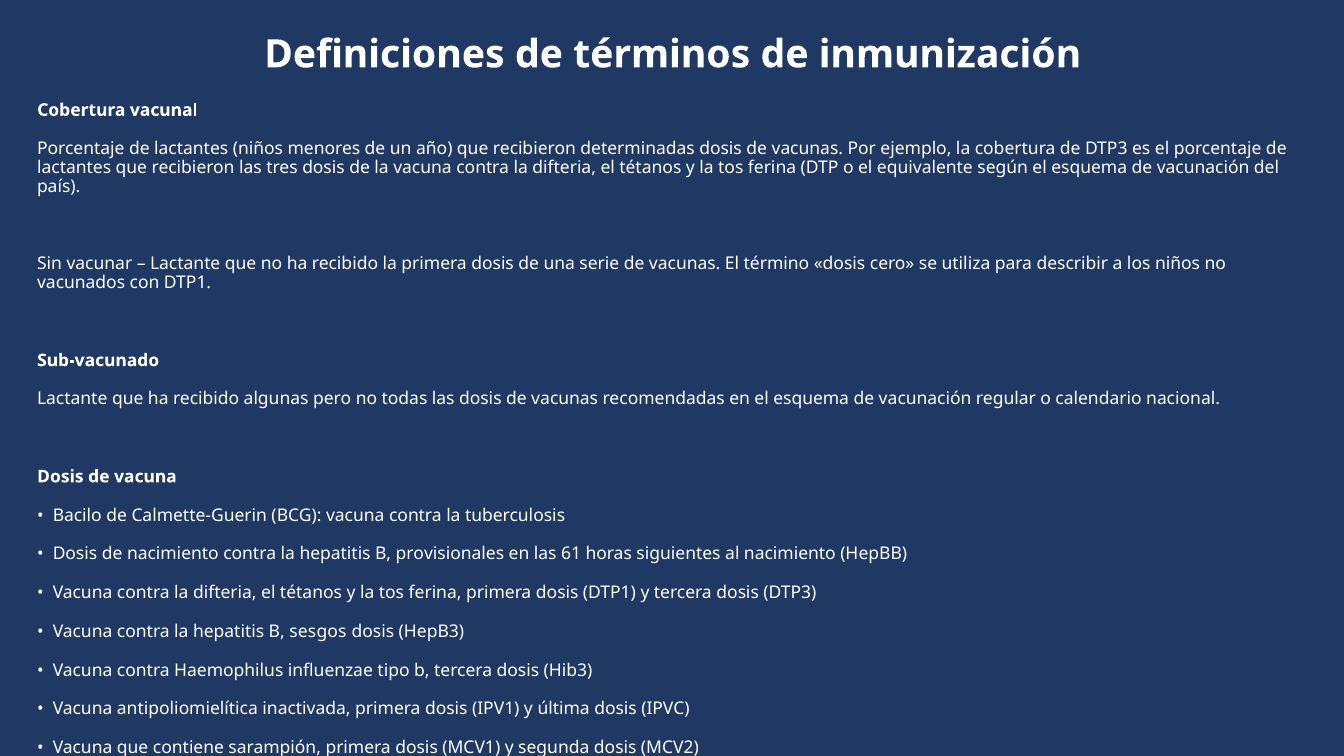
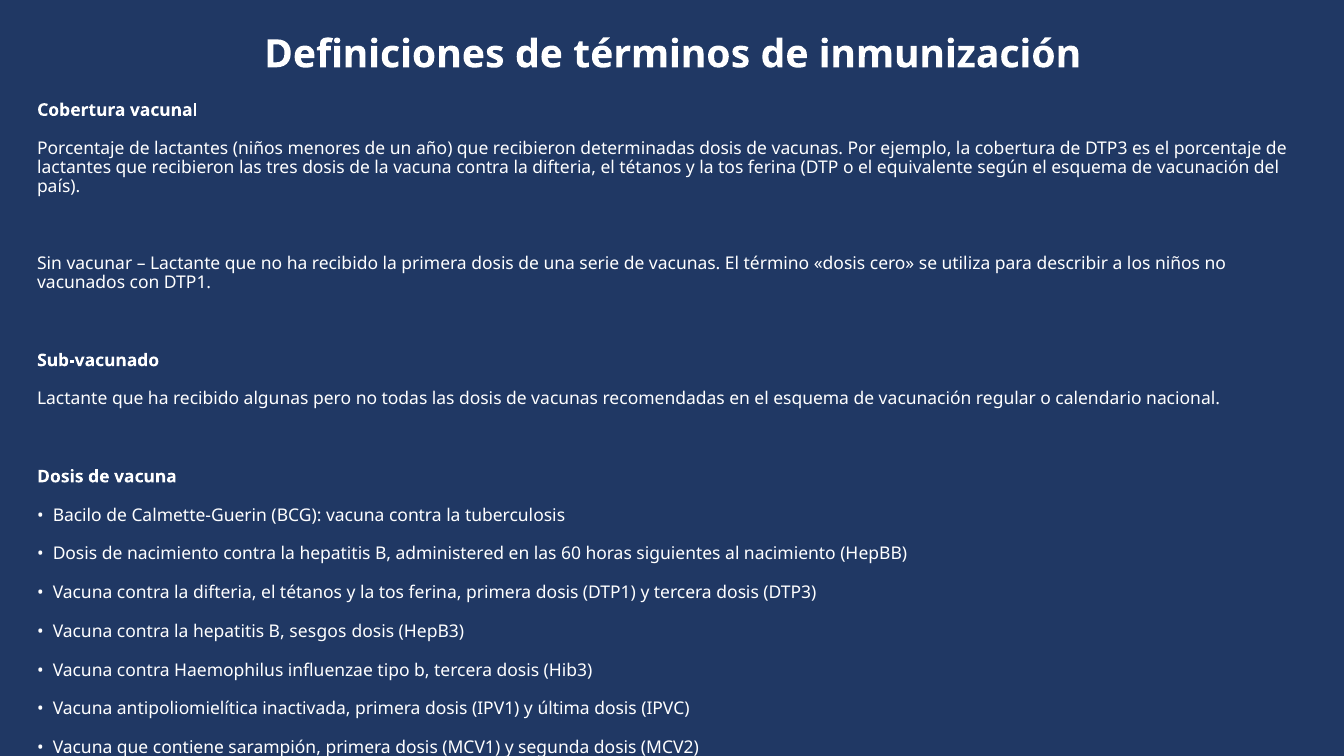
provisionales: provisionales -> administered (450, 554)
61: 61 -> 60 (571, 554)
